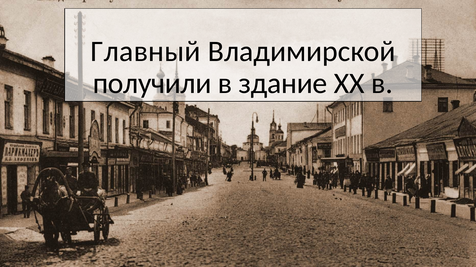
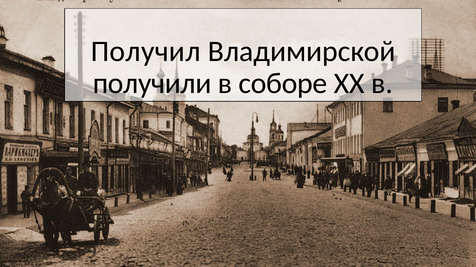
Главный: Главный -> Получил (146, 52)
здание: здание -> соборе (283, 84)
